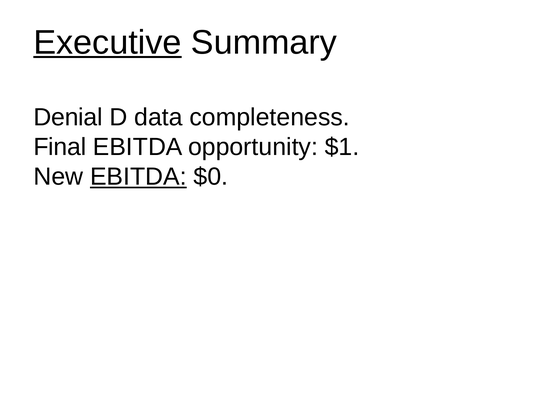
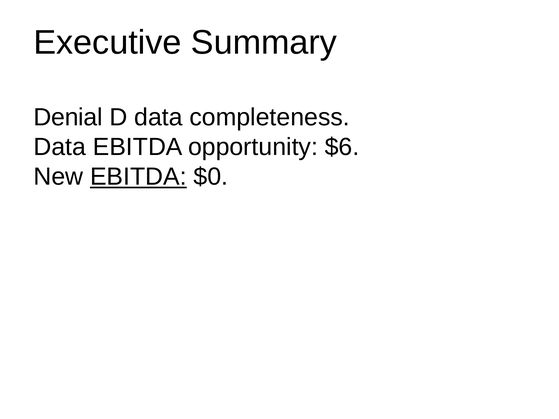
Executive underline: present -> none (107, 42)
Final: Final -> Data (60, 147)
$1: $1 -> $6 (342, 147)
